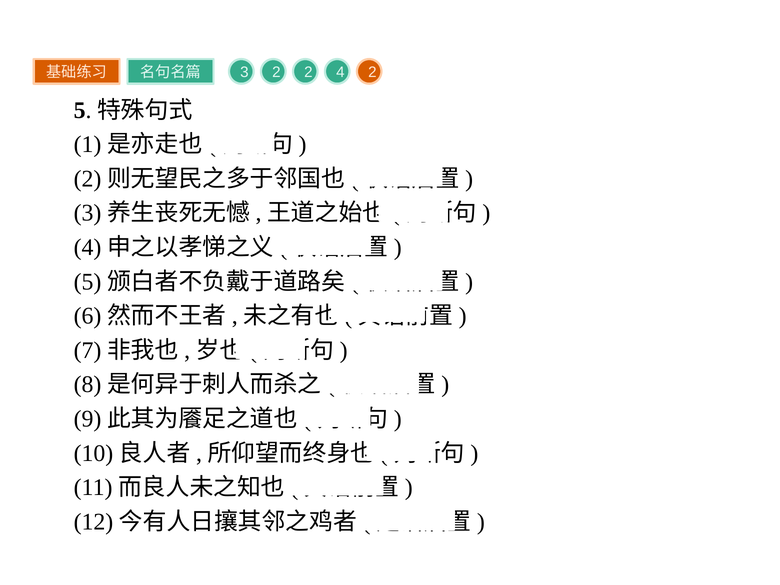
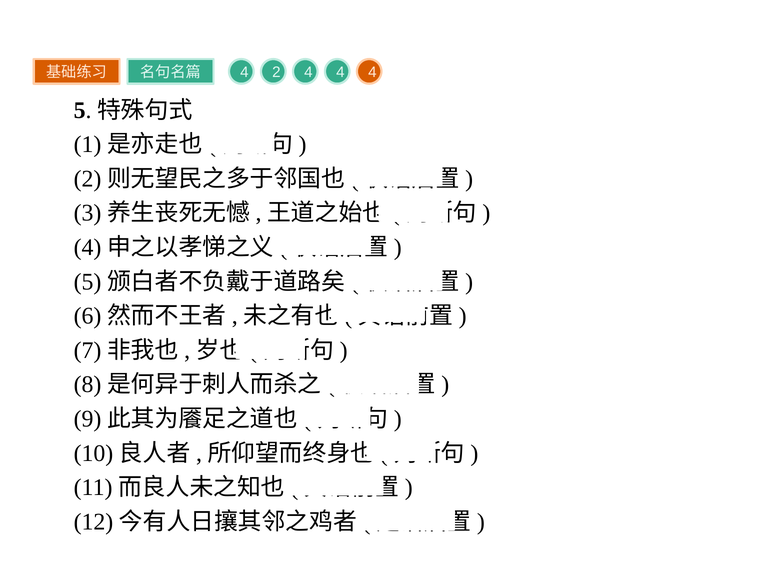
3: 3 -> 4 (244, 72)
2 2: 2 -> 4 (308, 72)
2: 2 -> 4 (372, 72)
